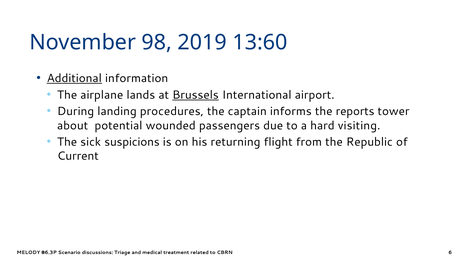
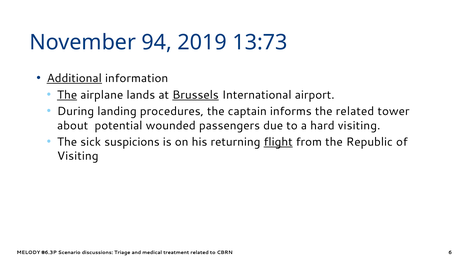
98: 98 -> 94 (157, 42)
13:60: 13:60 -> 13:73 (260, 42)
The underline: none -> present (67, 95)
the reports: reports -> related (355, 112)
flight underline: none -> present (278, 142)
Current: Current -> Visiting (78, 156)
